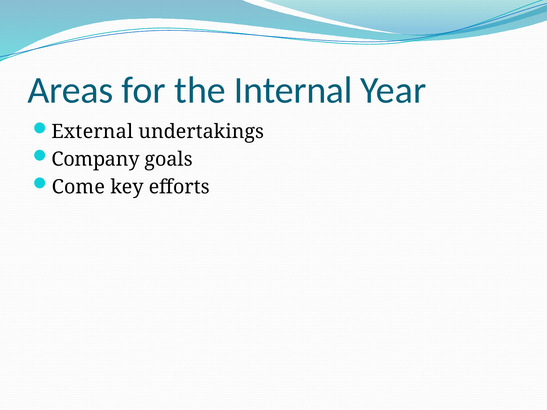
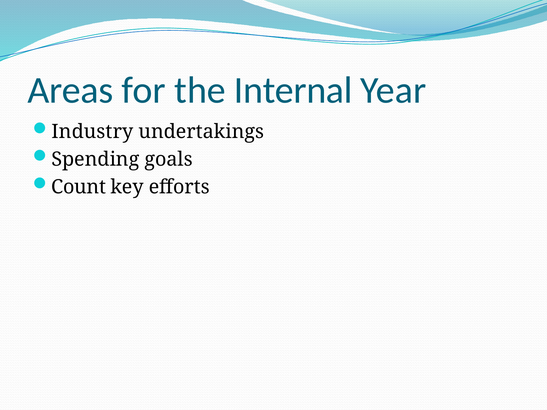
External: External -> Industry (92, 132)
Company: Company -> Spending (95, 159)
Come: Come -> Count (79, 187)
